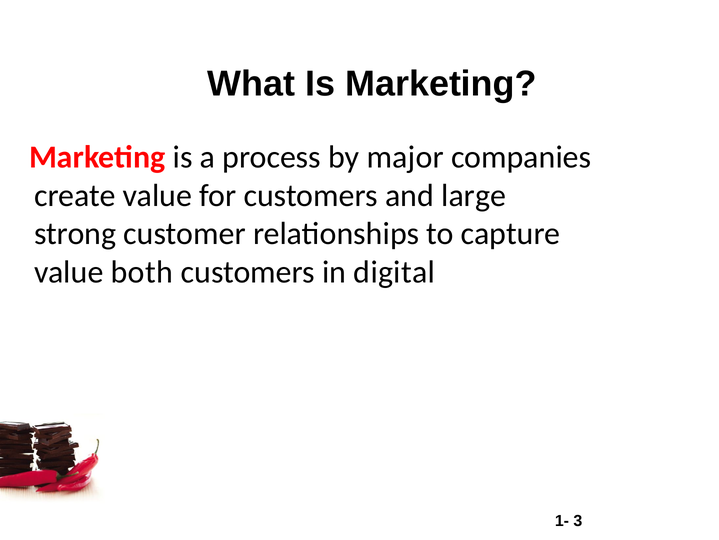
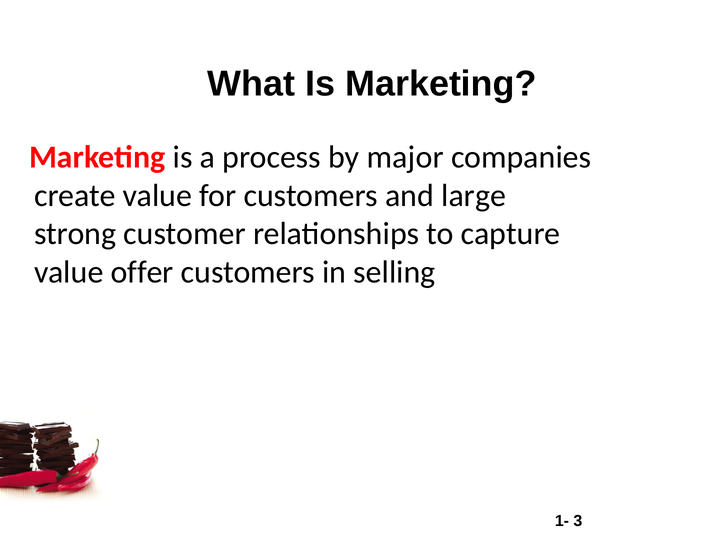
both: both -> offer (142, 272)
digital: digital -> selling (394, 272)
